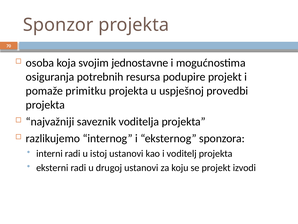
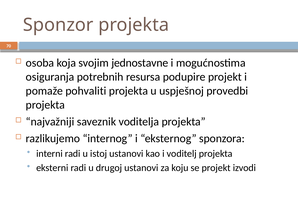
primitku: primitku -> pohvaliti (86, 91)
